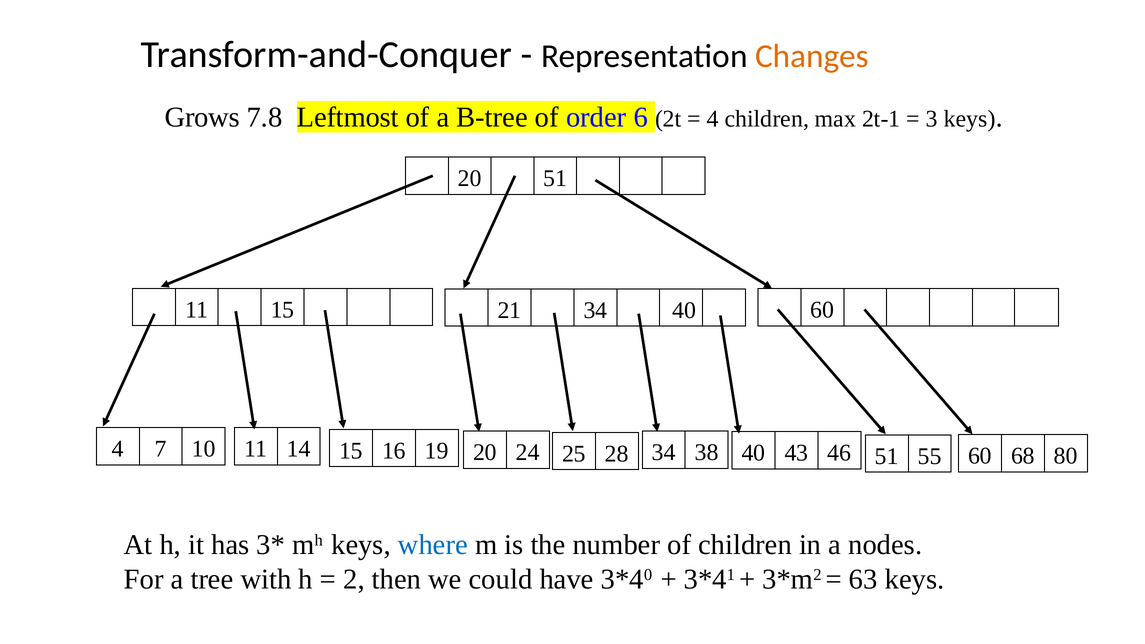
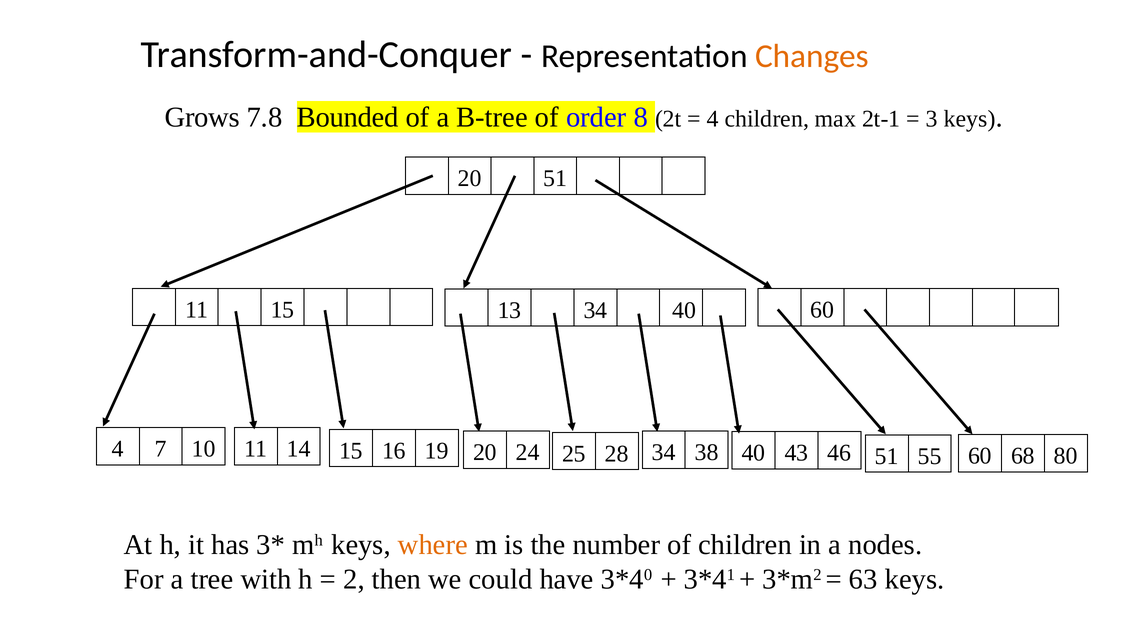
Leftmost: Leftmost -> Bounded (348, 117)
6: 6 -> 8 (641, 117)
21: 21 -> 13 (510, 310)
where colour: blue -> orange (433, 545)
